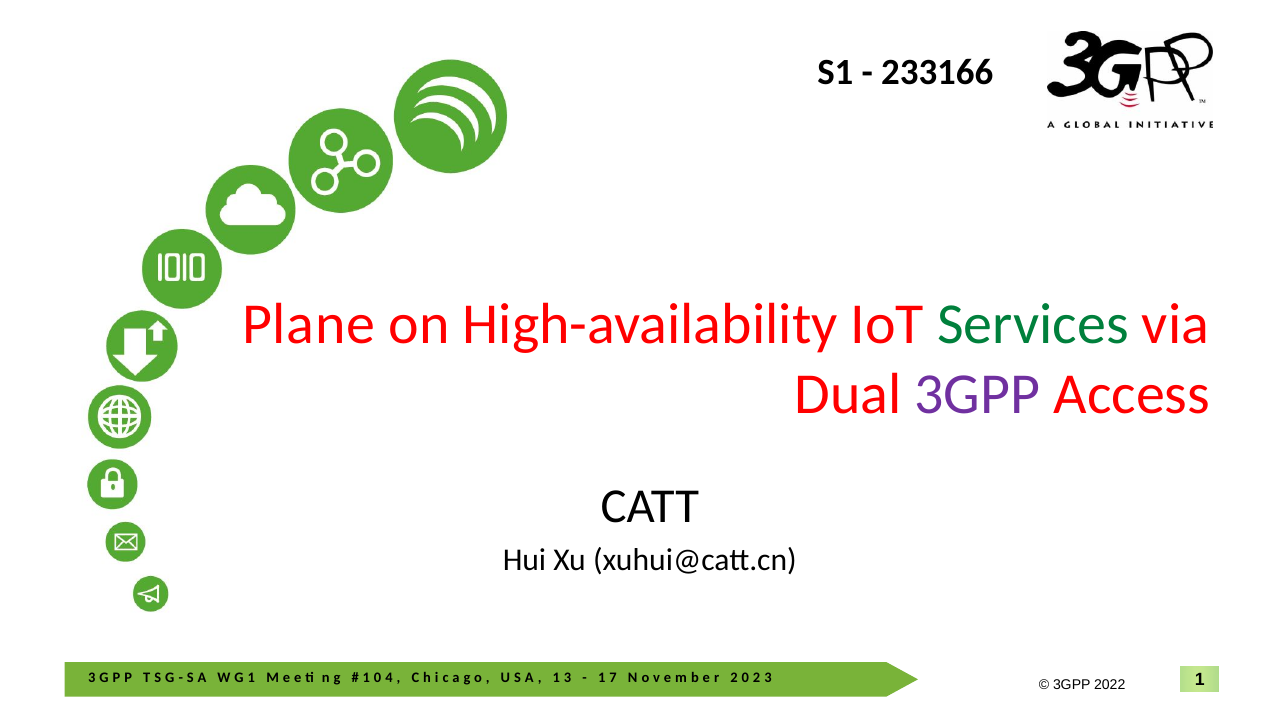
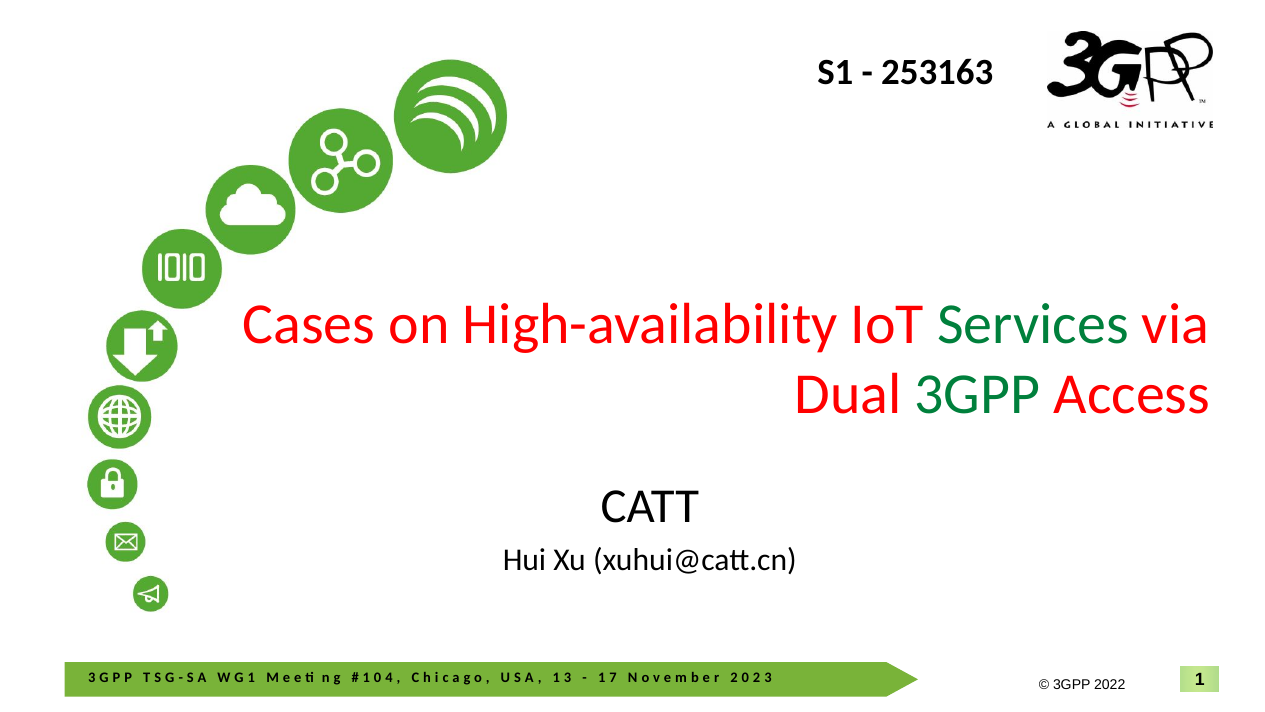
233166: 233166 -> 253163 (937, 73)
Plane: Plane -> Cases (309, 324)
3GPP colour: purple -> green (978, 394)
